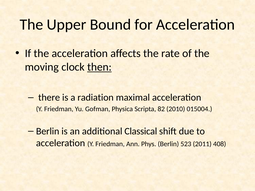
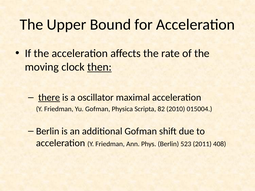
there underline: none -> present (49, 98)
radiation: radiation -> oscillator (96, 98)
additional Classical: Classical -> Gofman (141, 131)
